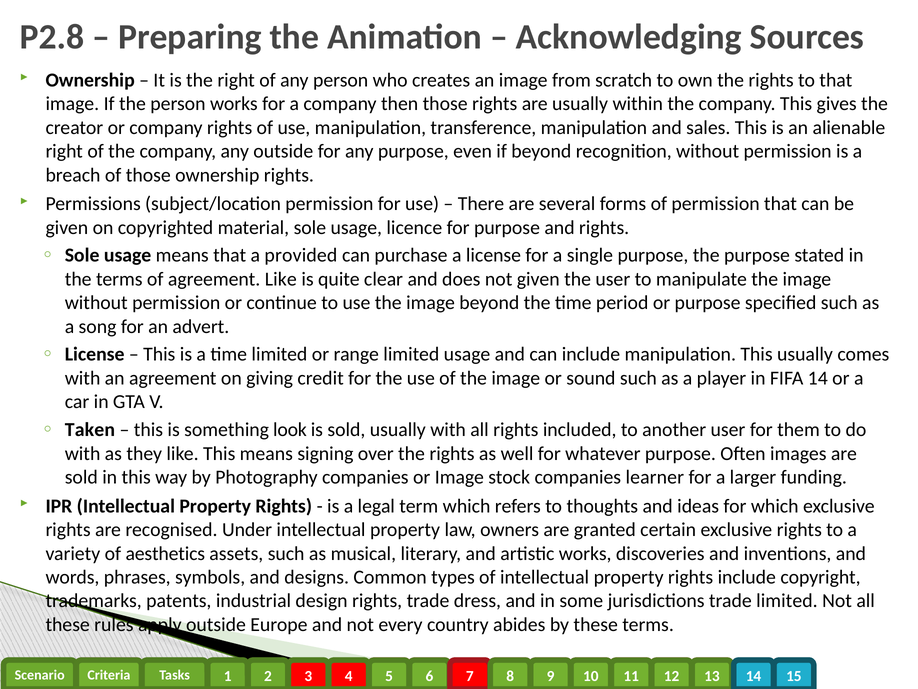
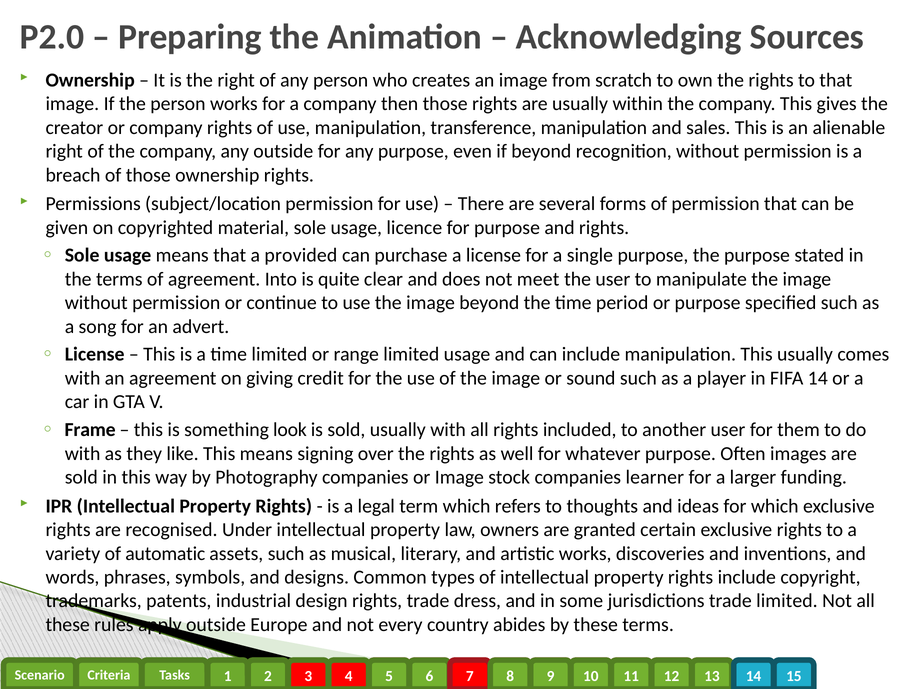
P2.8: P2.8 -> P2.0 (52, 37)
agreement Like: Like -> Into (281, 279)
not given: given -> meet (538, 279)
Taken: Taken -> Frame (90, 429)
aesthetics: aesthetics -> automatic (165, 553)
